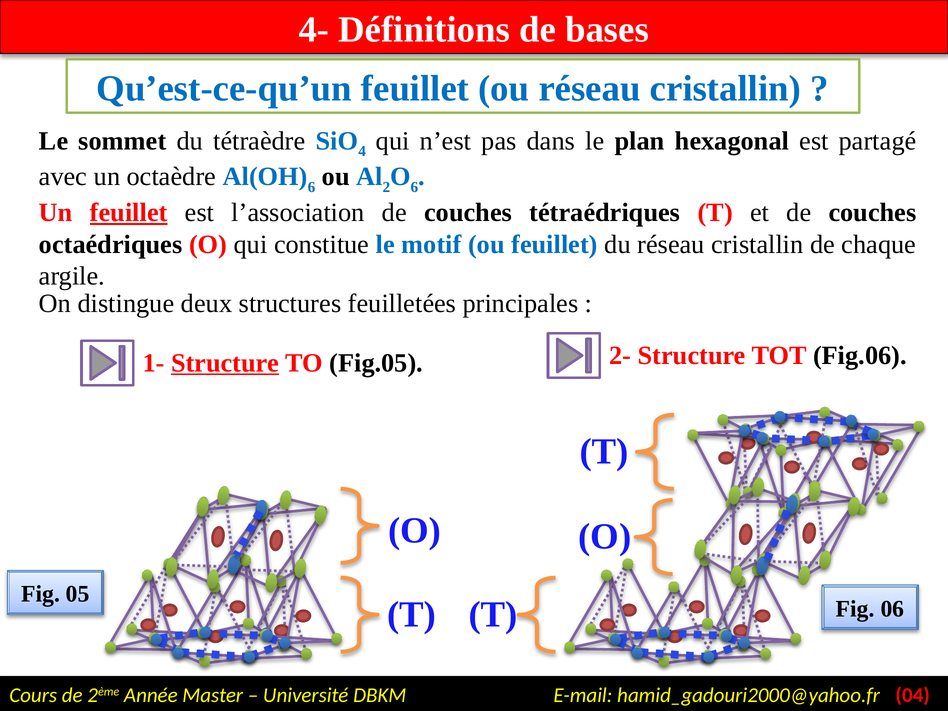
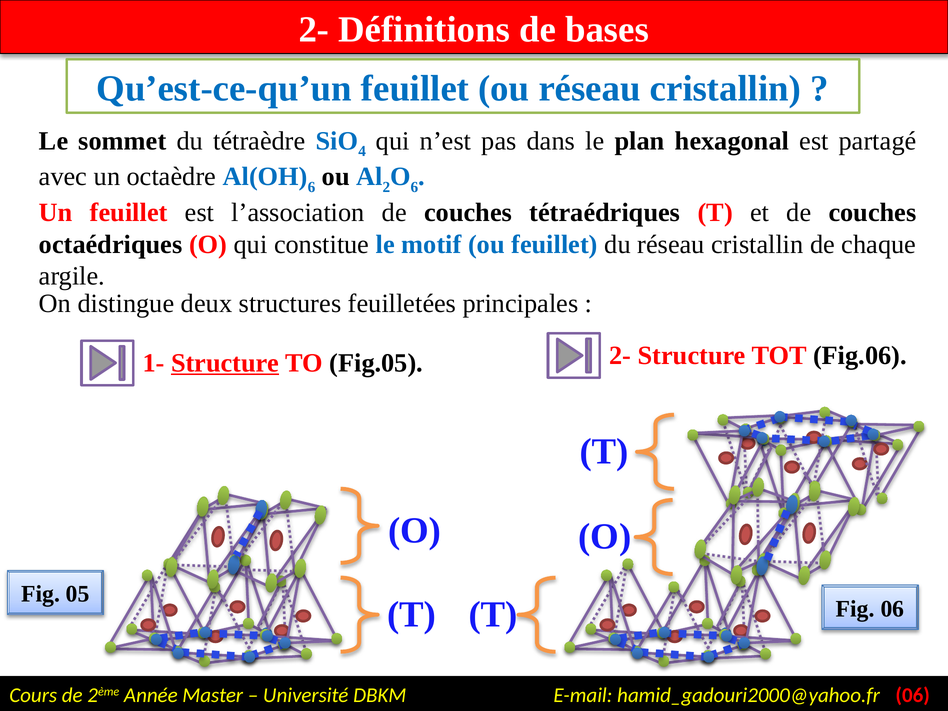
4-: 4- -> 2- (314, 29)
feuillet underline: present -> none (129, 213)
hamid_gadouri2000@yahoo.fr 04: 04 -> 06 (913, 695)
